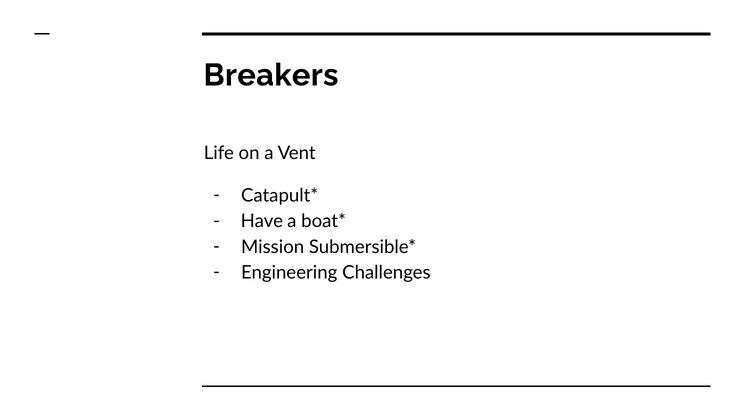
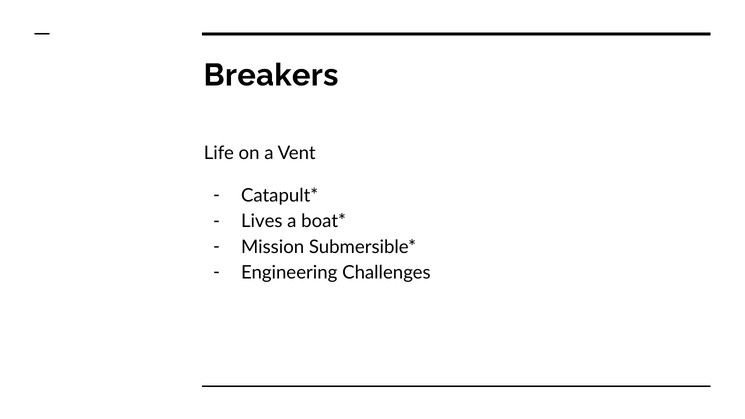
Have: Have -> Lives (262, 221)
